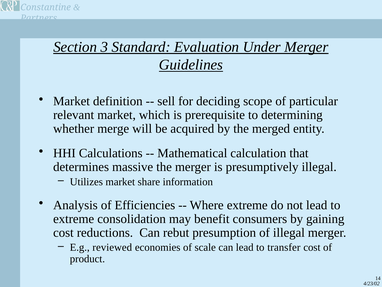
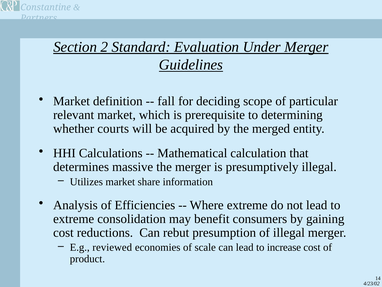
3: 3 -> 2 (104, 47)
sell: sell -> fall (166, 101)
merge: merge -> courts (113, 129)
transfer: transfer -> increase (284, 247)
